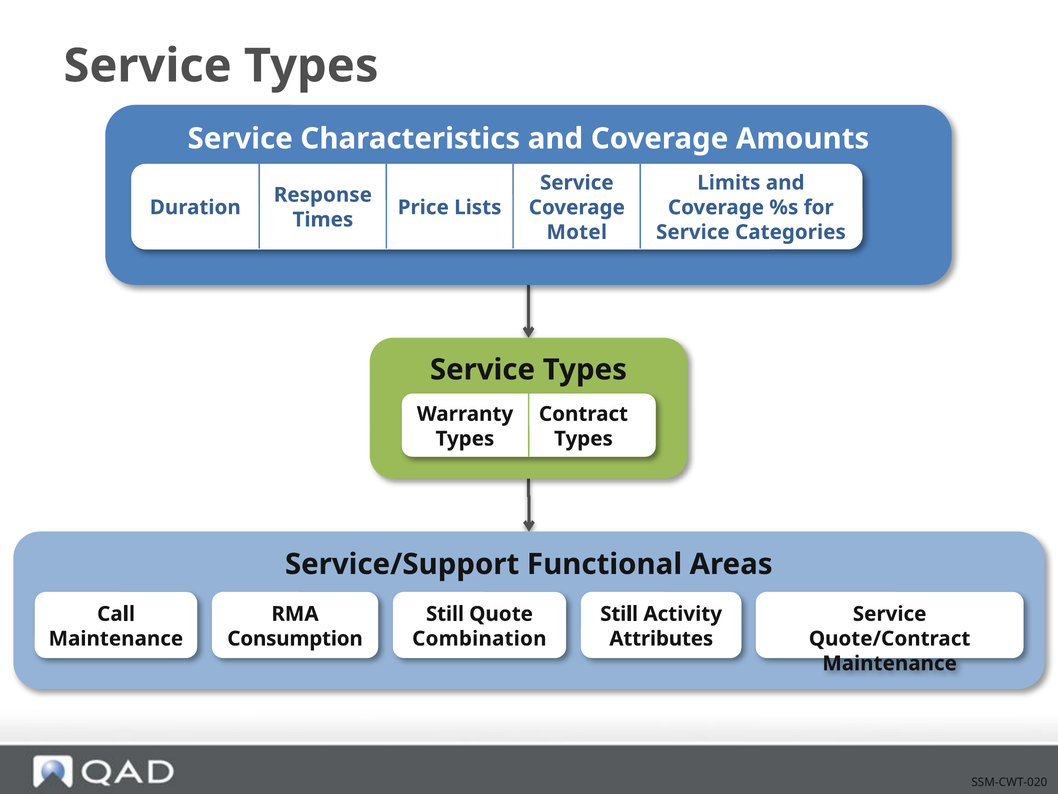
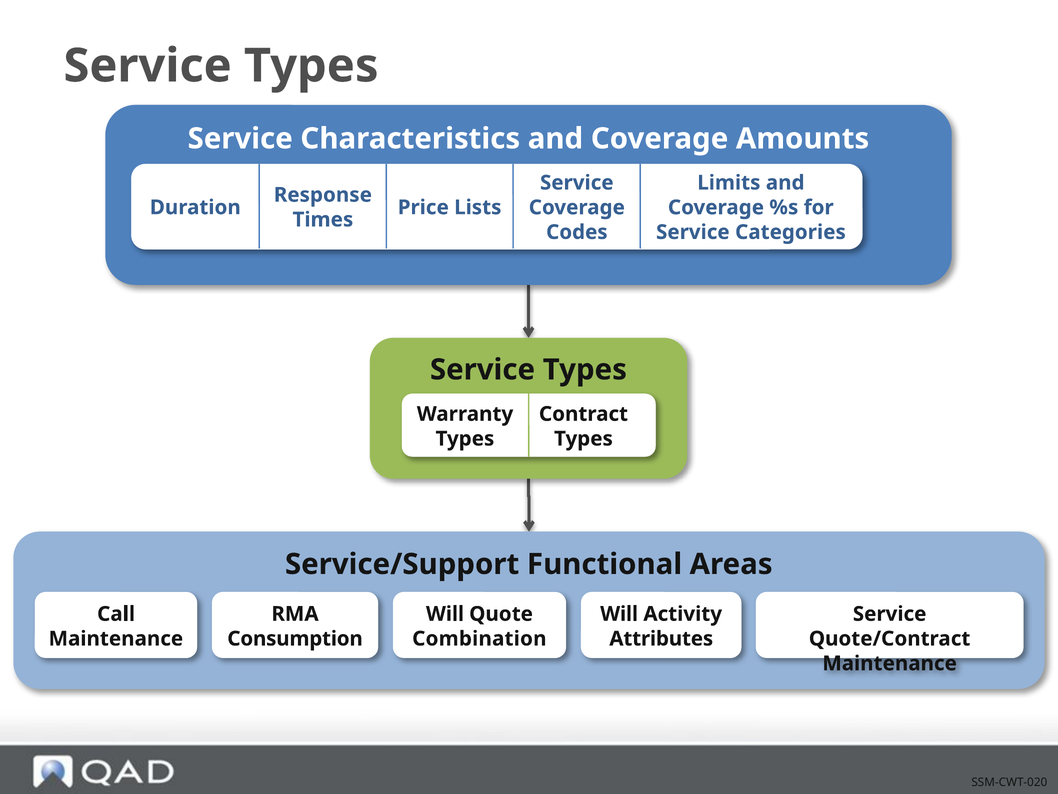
Motel: Motel -> Codes (577, 232)
Still: Still -> Will (445, 614)
Still: Still -> Will (619, 614)
